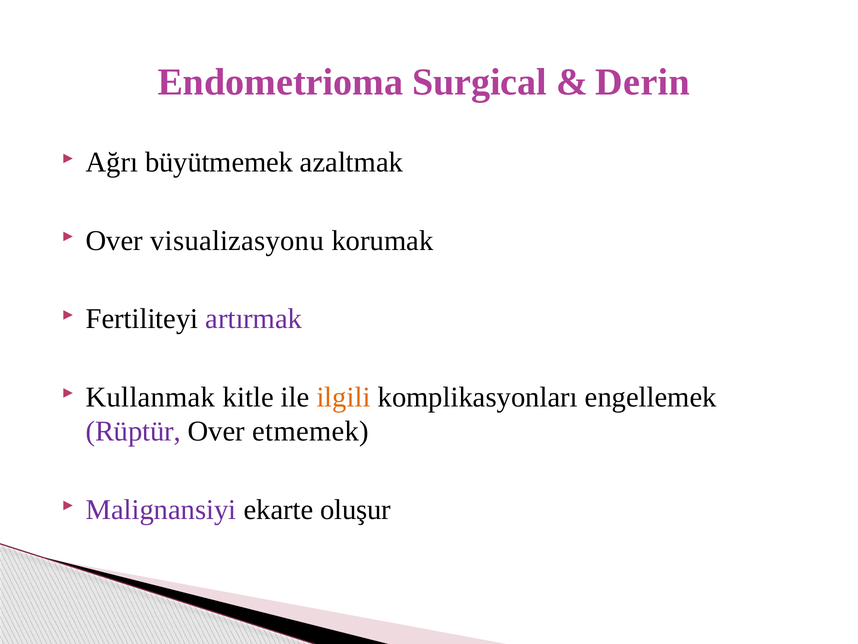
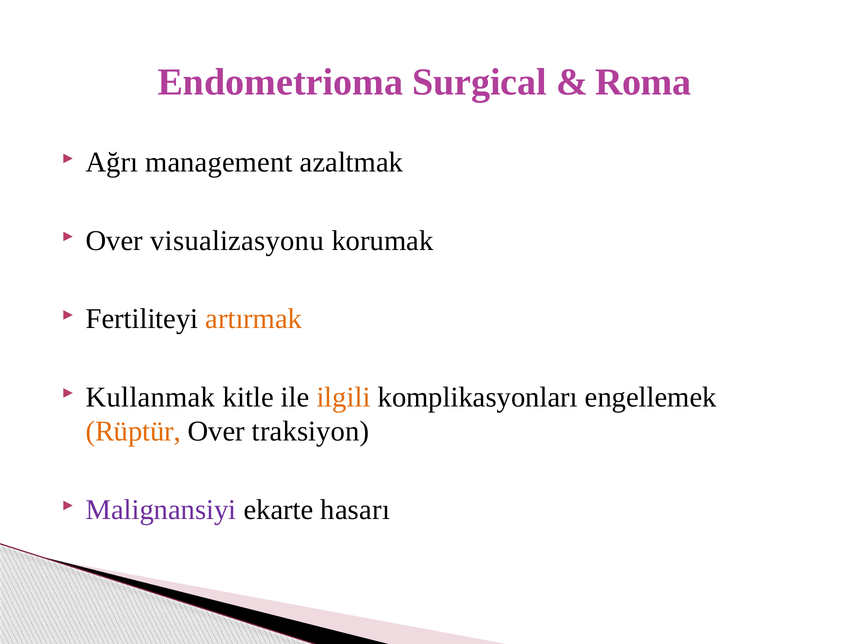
Derin: Derin -> Roma (643, 82)
büyütmemek: büyütmemek -> management (219, 162)
artırmak colour: purple -> orange (254, 319)
Rüptür colour: purple -> orange (133, 431)
etmemek: etmemek -> traksiyon (311, 431)
oluşur: oluşur -> hasarı (355, 509)
